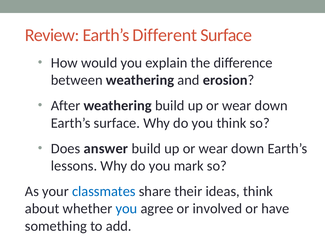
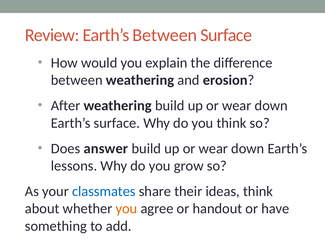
Earth’s Different: Different -> Between (165, 35)
mark: mark -> grow (189, 166)
you colour: blue -> orange (127, 209)
involved: involved -> handout (217, 209)
